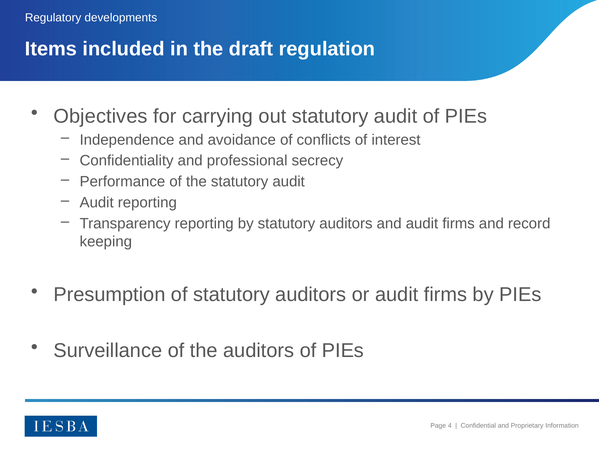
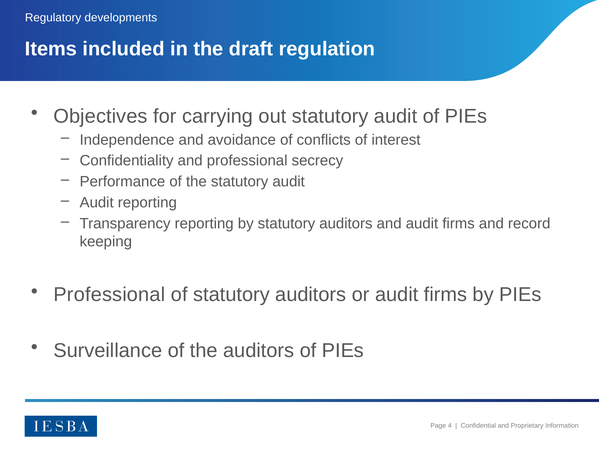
Presumption: Presumption -> Professional (109, 295)
